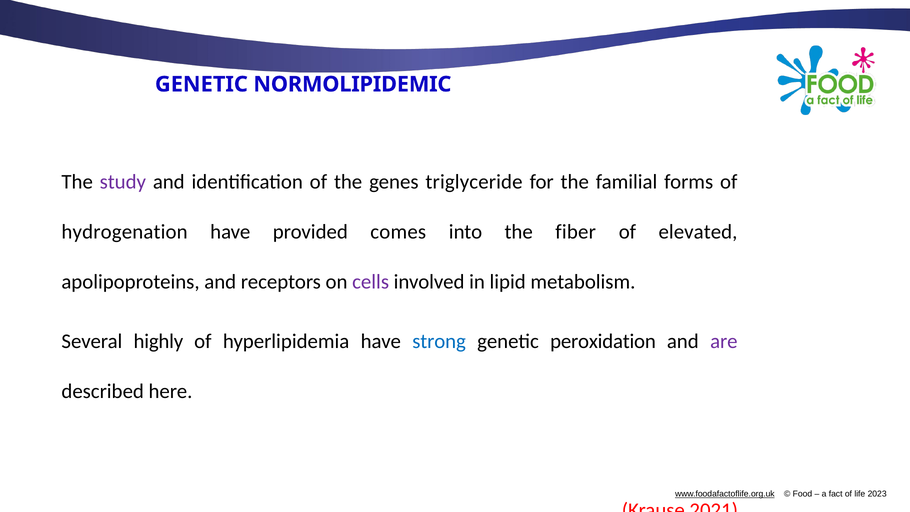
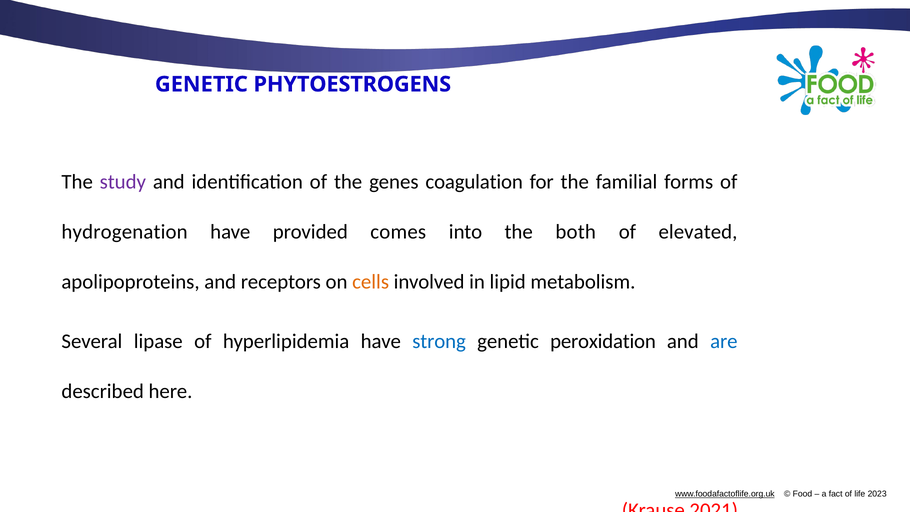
NORMOLIPIDEMIC: NORMOLIPIDEMIC -> PHYTOESTROGENS (352, 84)
triglyceride: triglyceride -> coagulation (474, 182)
fiber: fiber -> both (576, 232)
cells colour: purple -> orange (371, 282)
highly: highly -> lipase (158, 341)
are colour: purple -> blue (724, 341)
